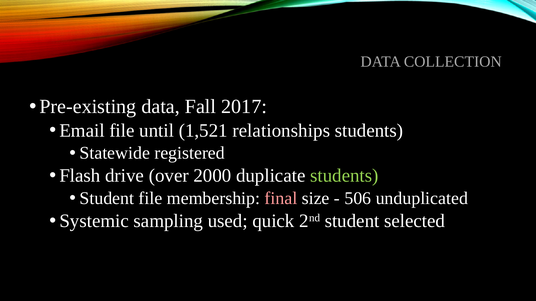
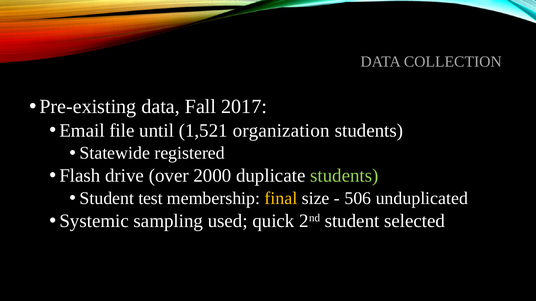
relationships: relationships -> organization (281, 131)
Student file: file -> test (151, 199)
final colour: pink -> yellow (281, 199)
